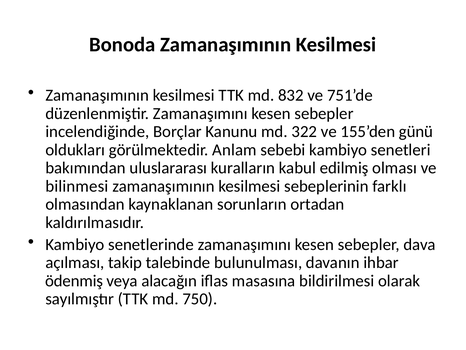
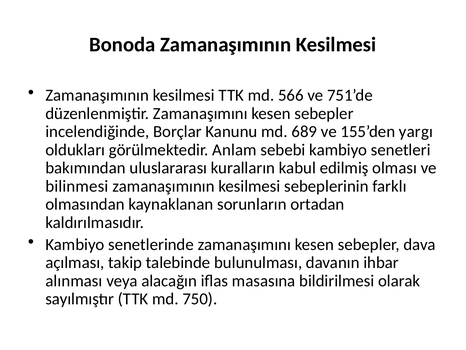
832: 832 -> 566 (291, 95)
322: 322 -> 689 (304, 131)
günü: günü -> yargı (416, 131)
ödenmiş: ödenmiş -> alınması (74, 281)
